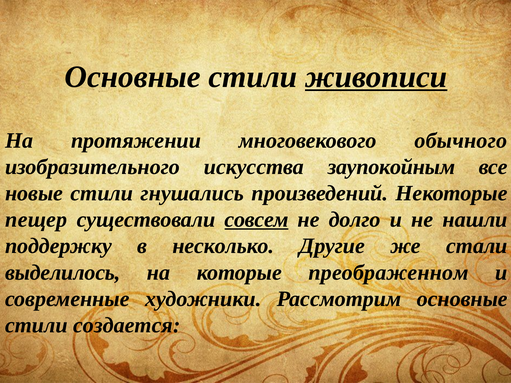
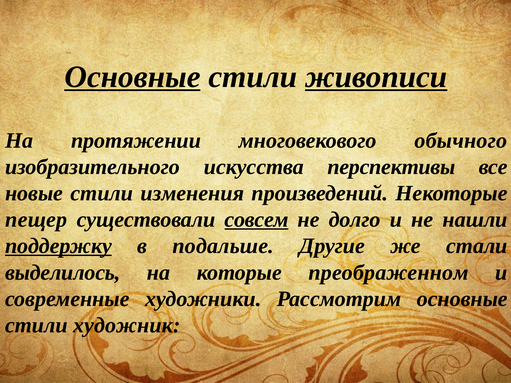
Основные underline: none -> present (132, 77)
заупокойным: заупокойным -> перспективы (391, 167)
гнушались: гнушались -> изменения (192, 193)
поддержку underline: none -> present (59, 246)
несколько: несколько -> подальше (223, 246)
создается: создается -> художник (127, 325)
